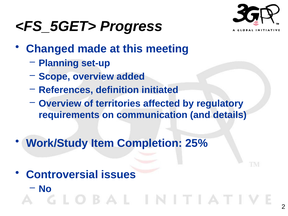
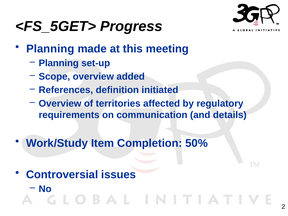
Changed: Changed -> Planning (50, 49)
25%: 25% -> 50% (197, 143)
